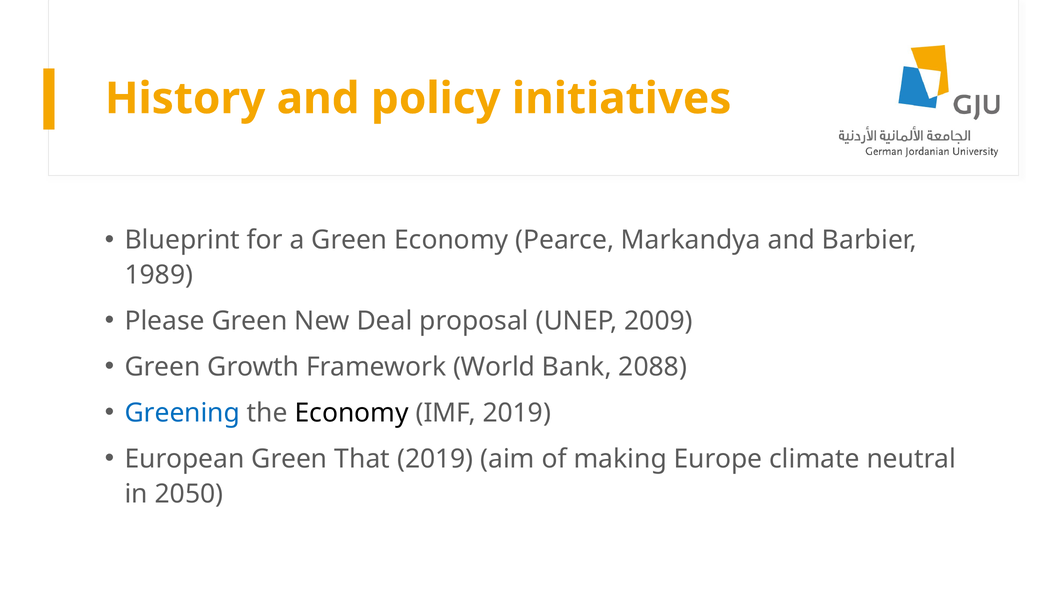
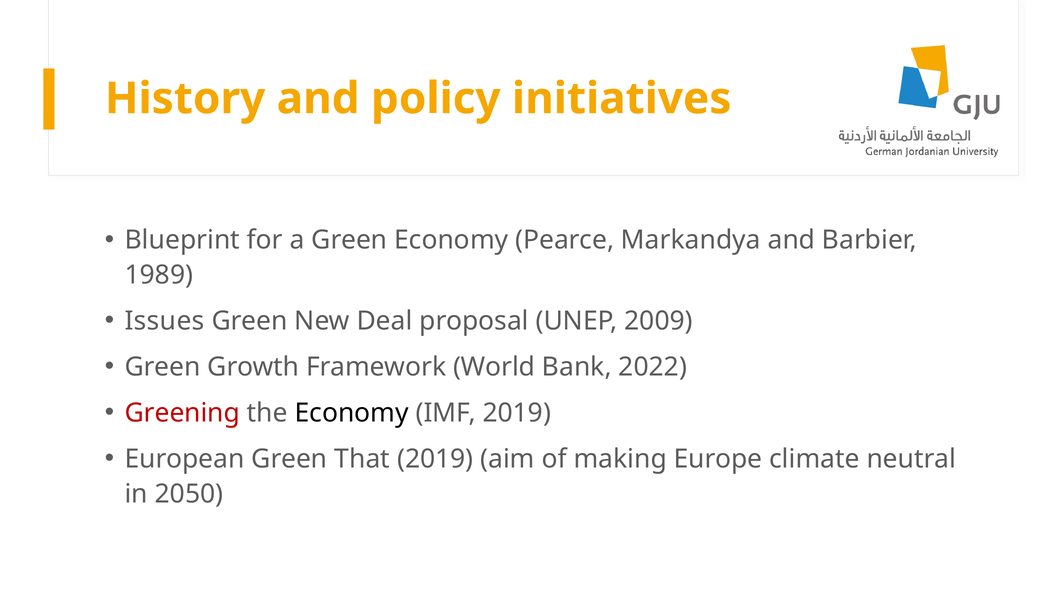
Please: Please -> Issues (165, 321)
2088: 2088 -> 2022 (653, 367)
Greening colour: blue -> red (182, 413)
